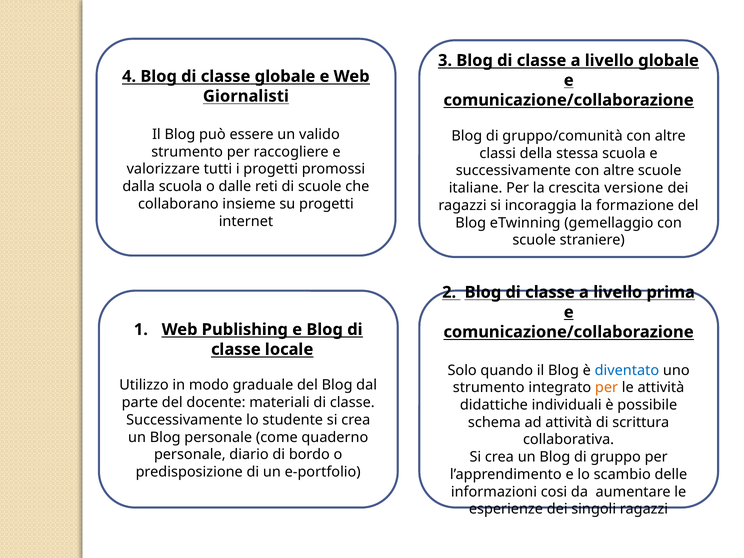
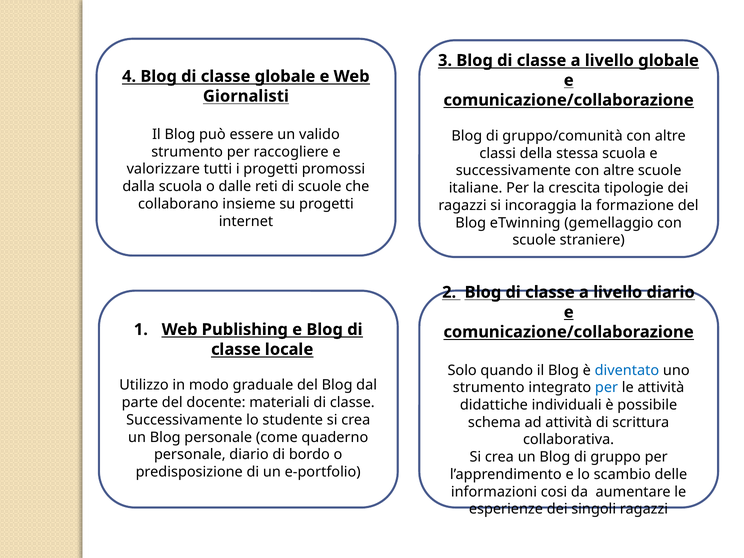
versione: versione -> tipologie (634, 188)
livello prima: prima -> diario (671, 292)
per colour: orange -> blue (607, 388)
